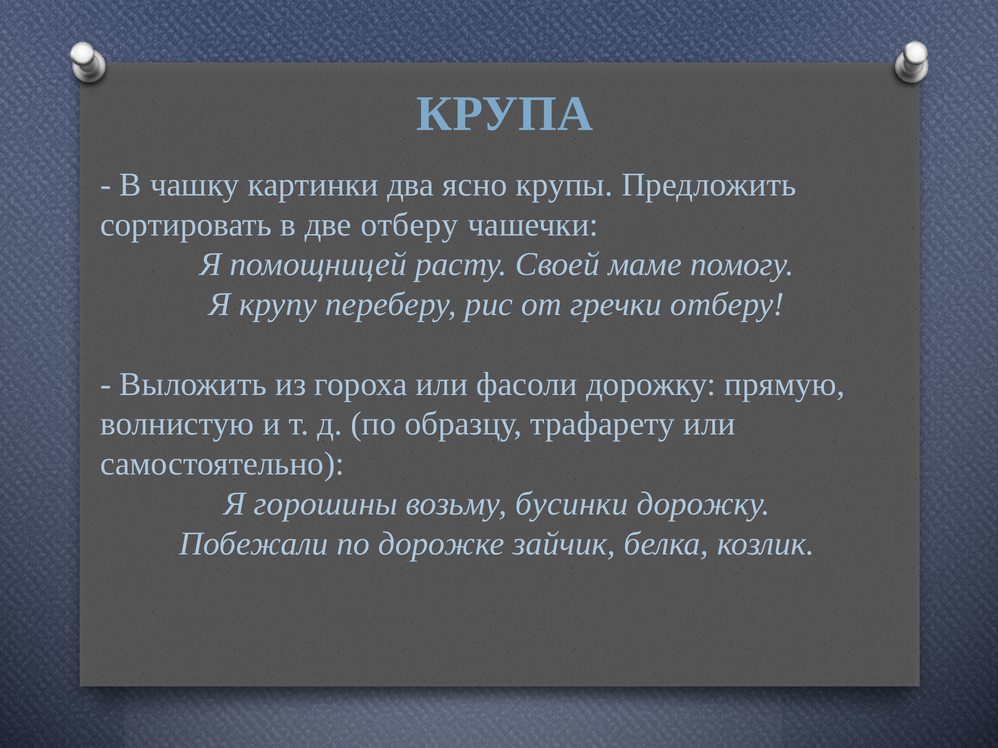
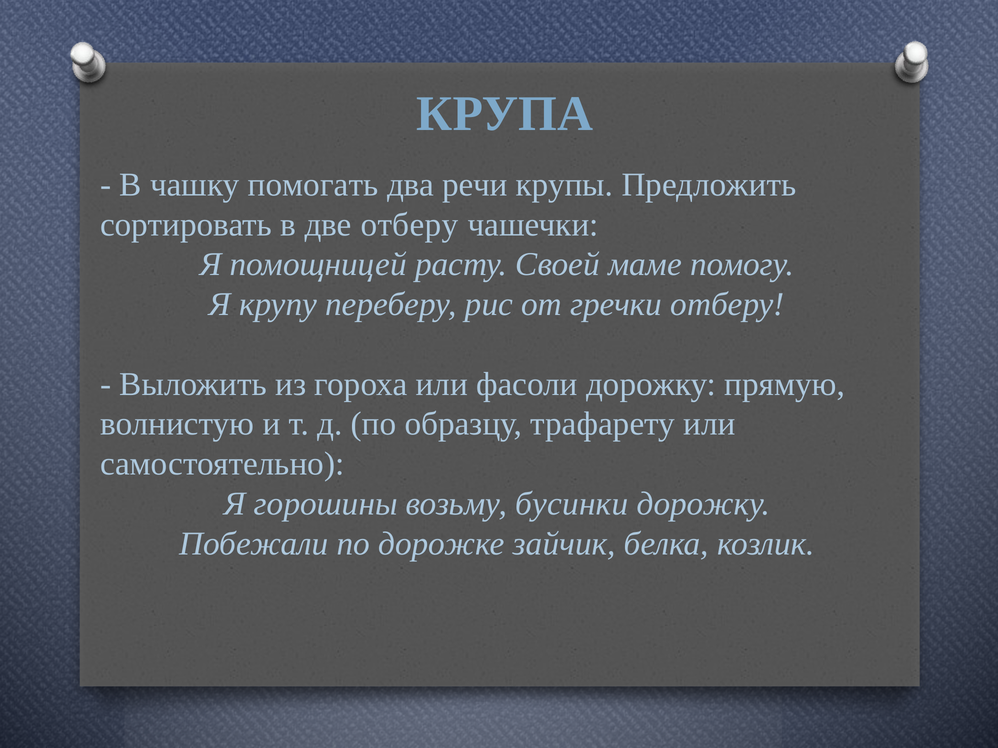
картинки: картинки -> помогать (313, 185)
ясно: ясно -> речи (475, 185)
